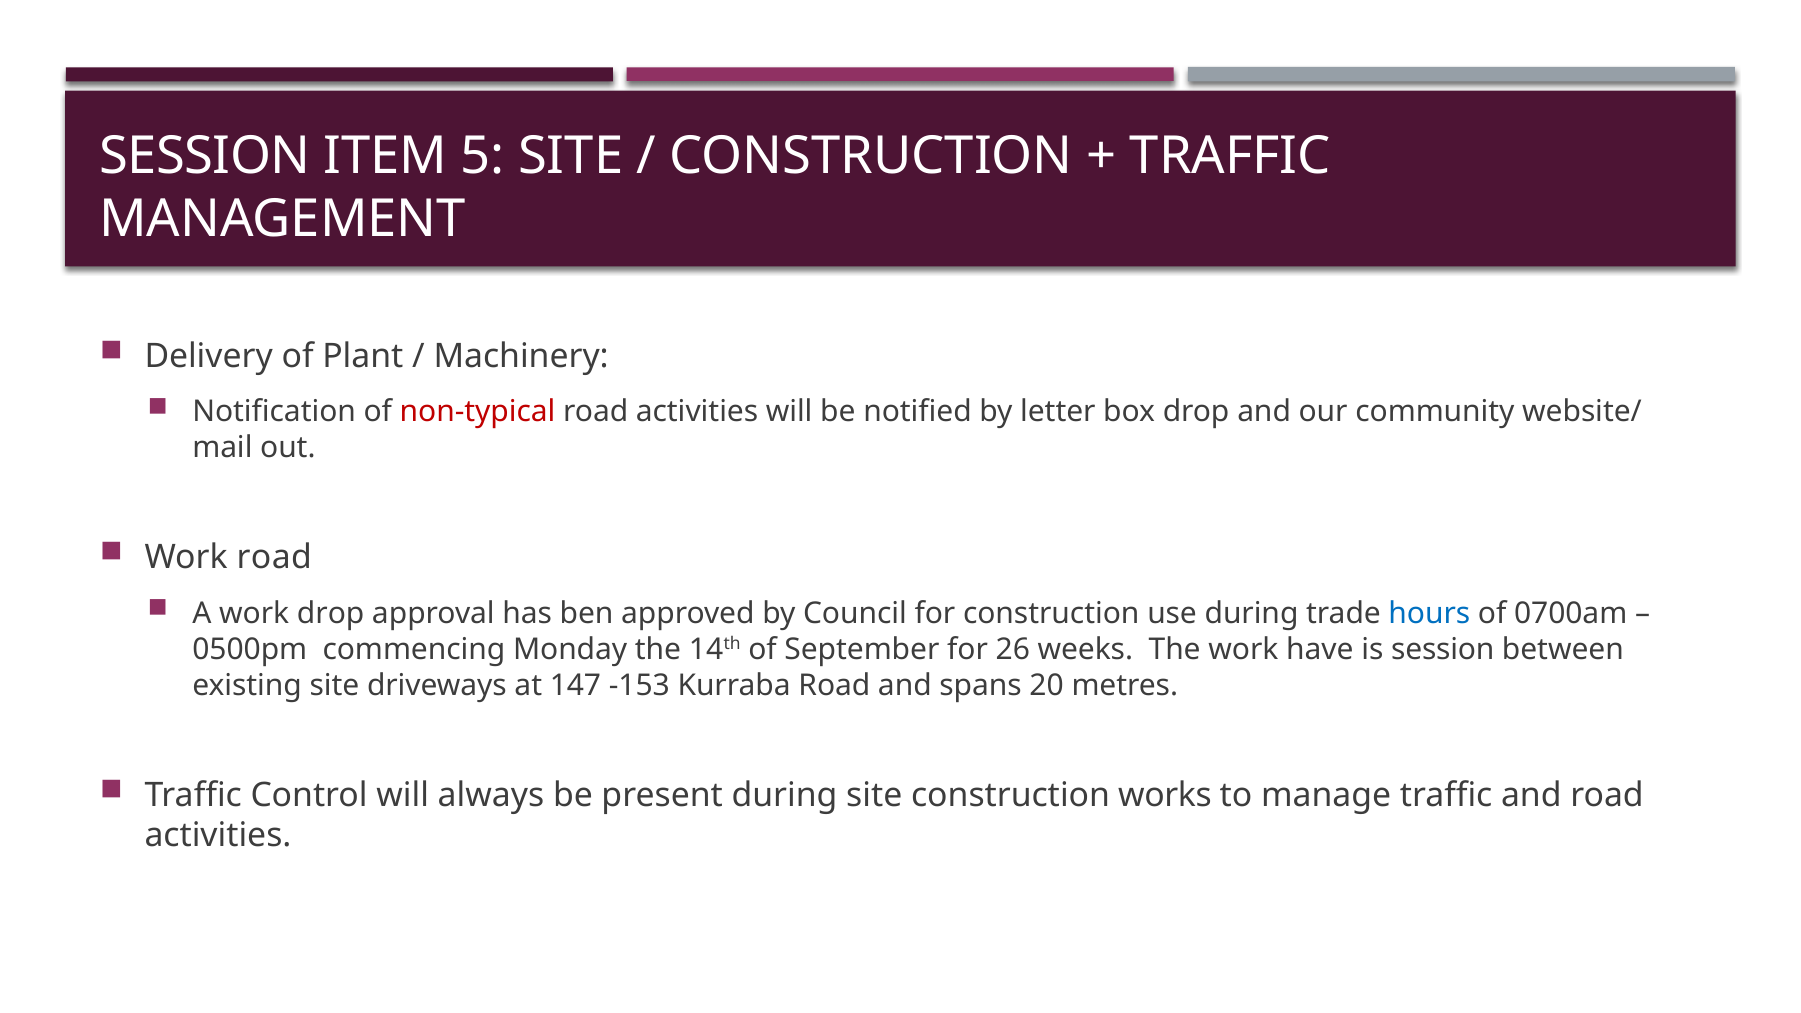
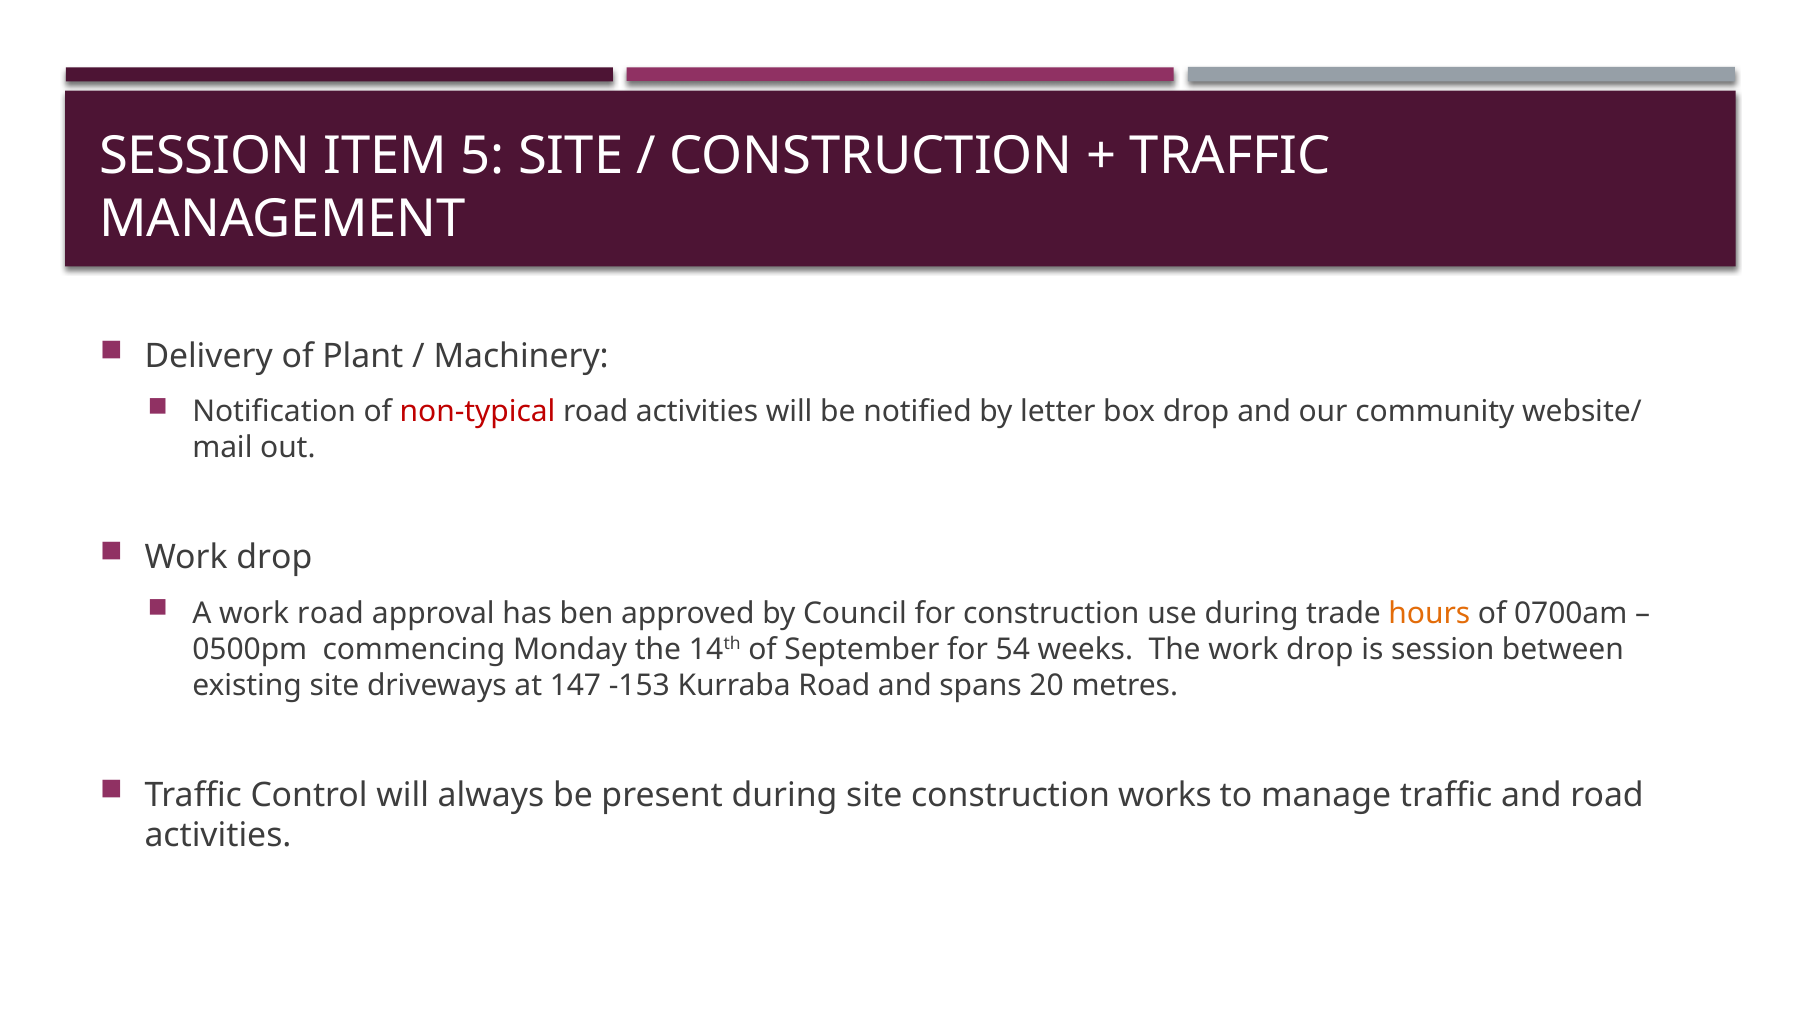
road: road -> drop (274, 558)
work drop: drop -> road (331, 613)
hours colour: blue -> orange (1429, 613)
26: 26 -> 54 (1013, 649)
The work have: have -> drop (1320, 649)
